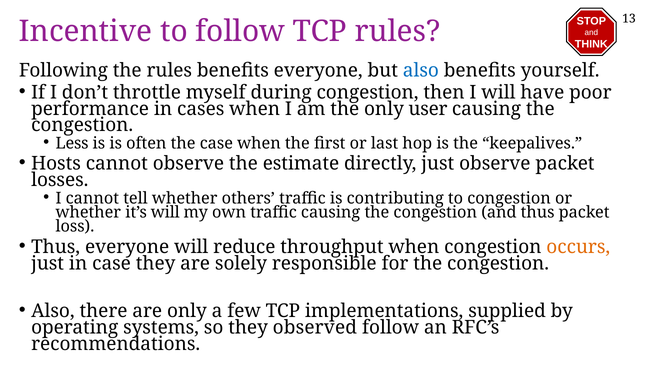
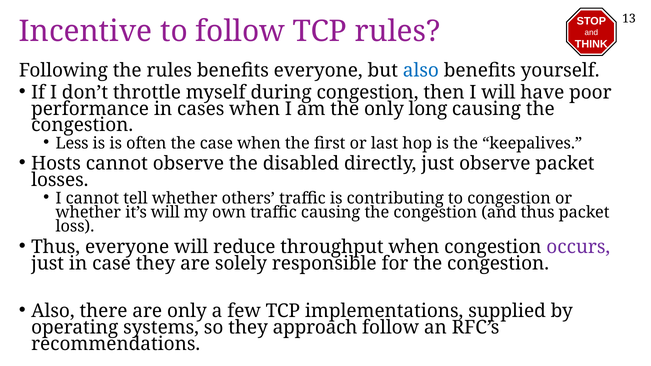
user: user -> long (428, 109)
estimate: estimate -> disabled (301, 164)
occurs colour: orange -> purple (578, 247)
observed: observed -> approach (315, 328)
